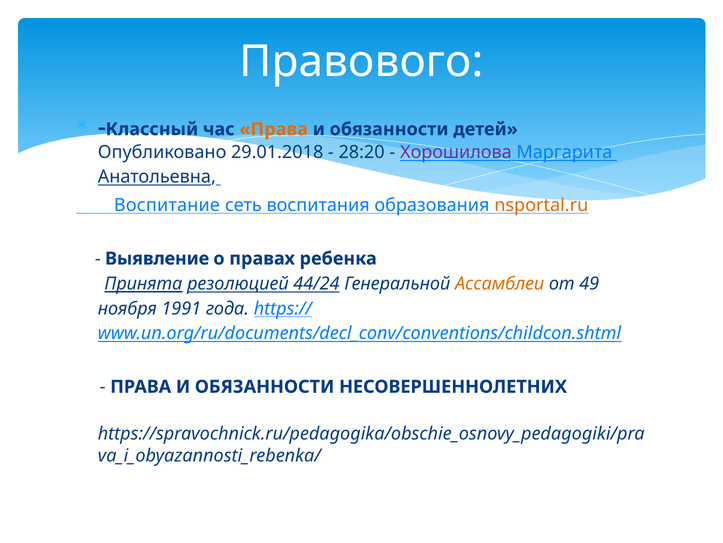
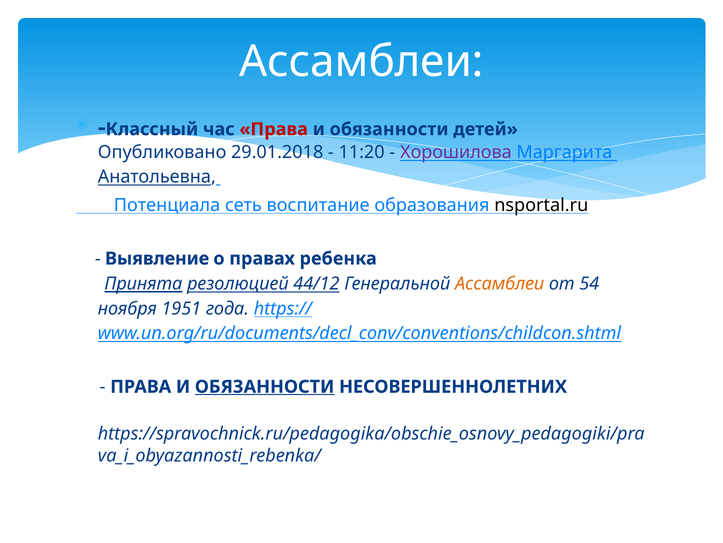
Правового: Правового -> Ассамблеи (361, 62)
Права colour: orange -> red (274, 129)
28:20: 28:20 -> 11:20 (362, 152)
Воспитание: Воспитание -> Потенциала (167, 205)
воспитания: воспитания -> воспитание (318, 205)
nsportal.ru colour: orange -> black (541, 205)
44/24: 44/24 -> 44/12 (316, 284)
49: 49 -> 54 (589, 284)
1991: 1991 -> 1951 (181, 308)
ОБЯЗАННОСТИ underline: none -> present (265, 386)
